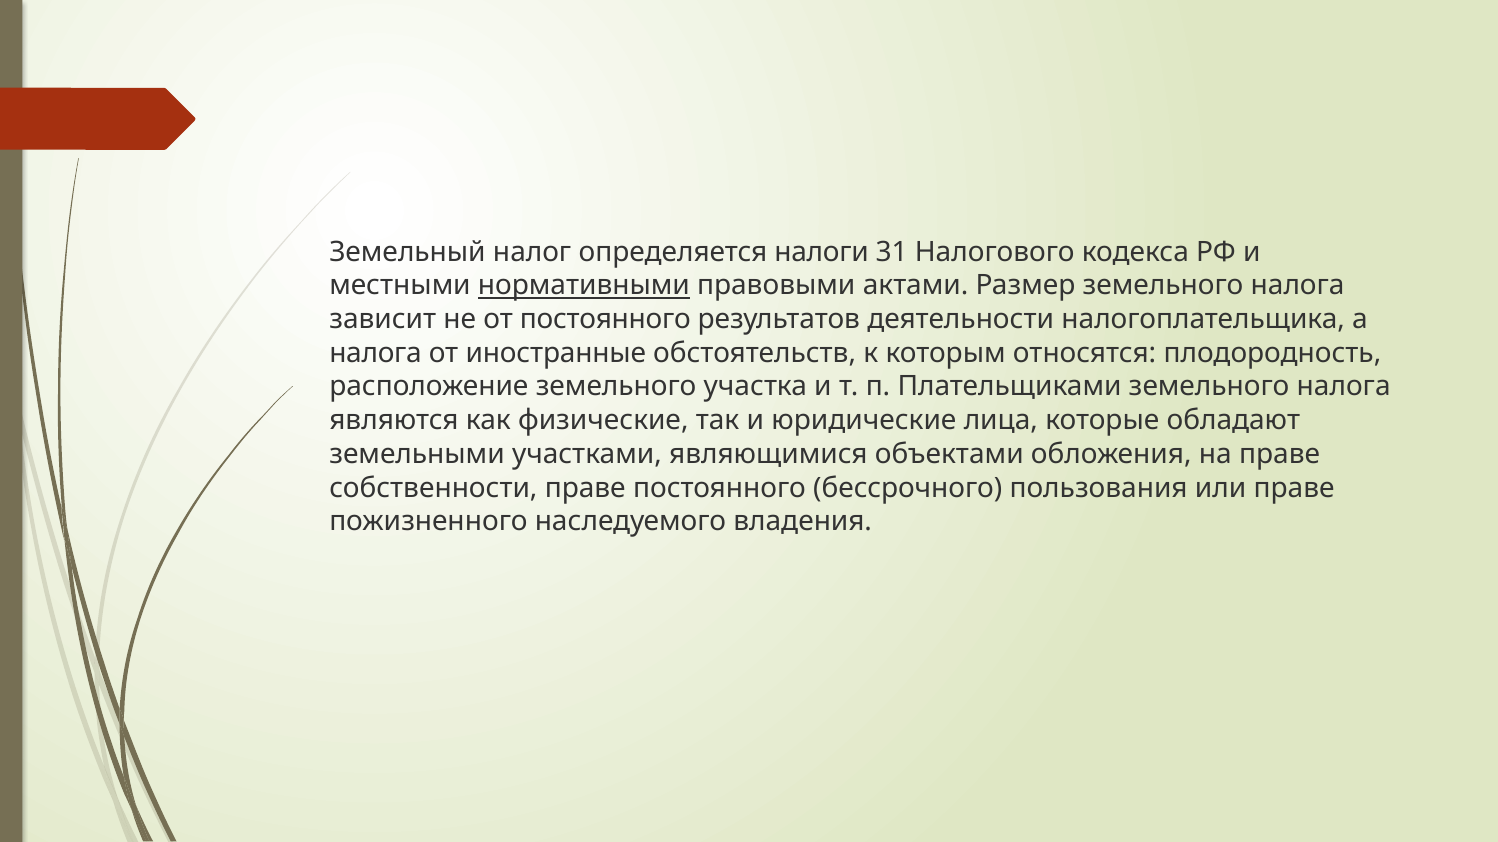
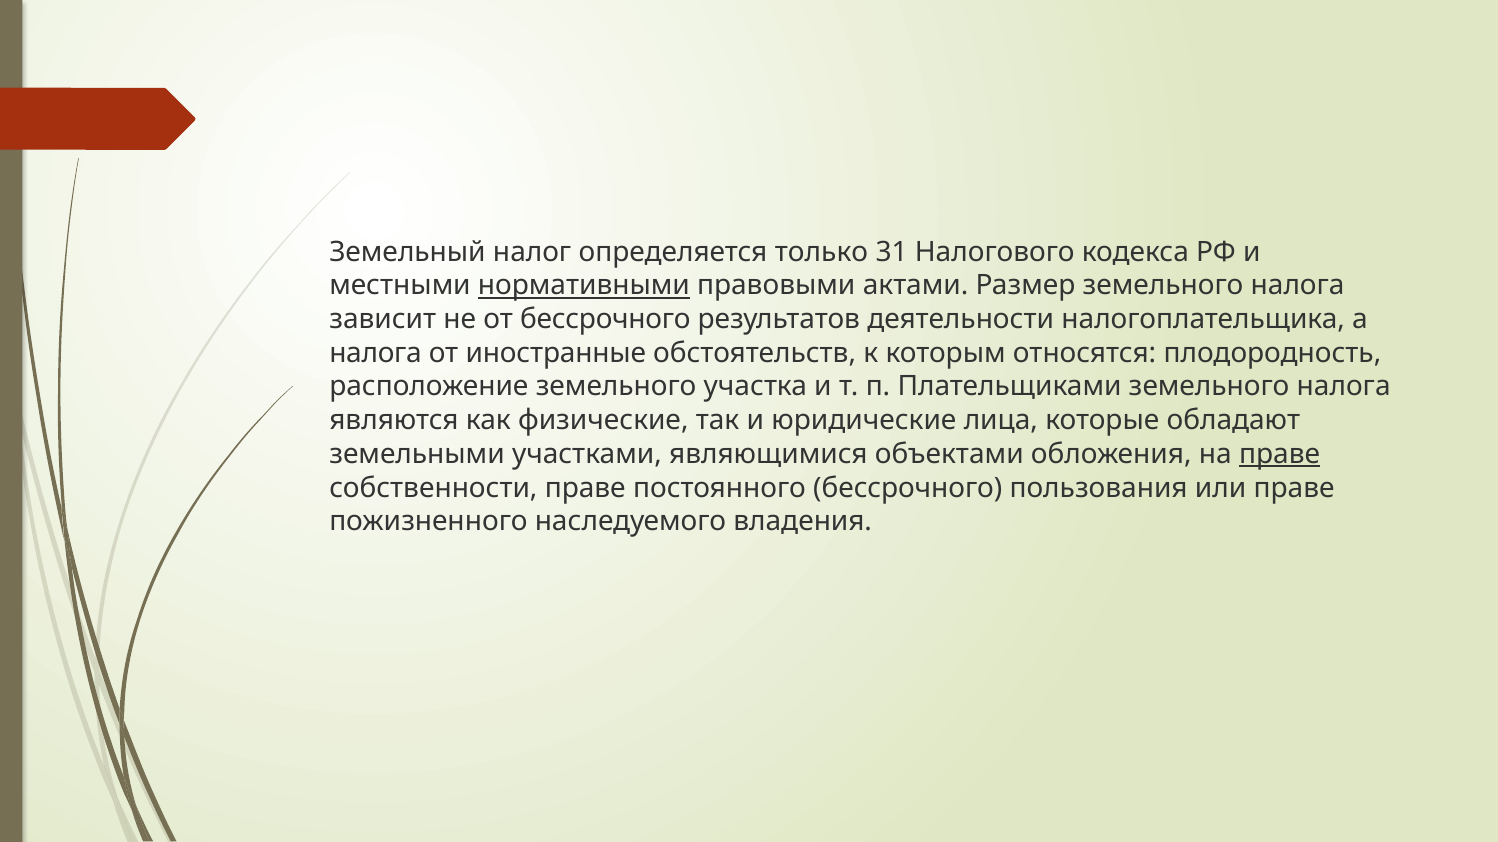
налоги: налоги -> только (821, 252)
от постоянного: постоянного -> бессрочного (605, 320)
праве underline: none -> present (1280, 454)
